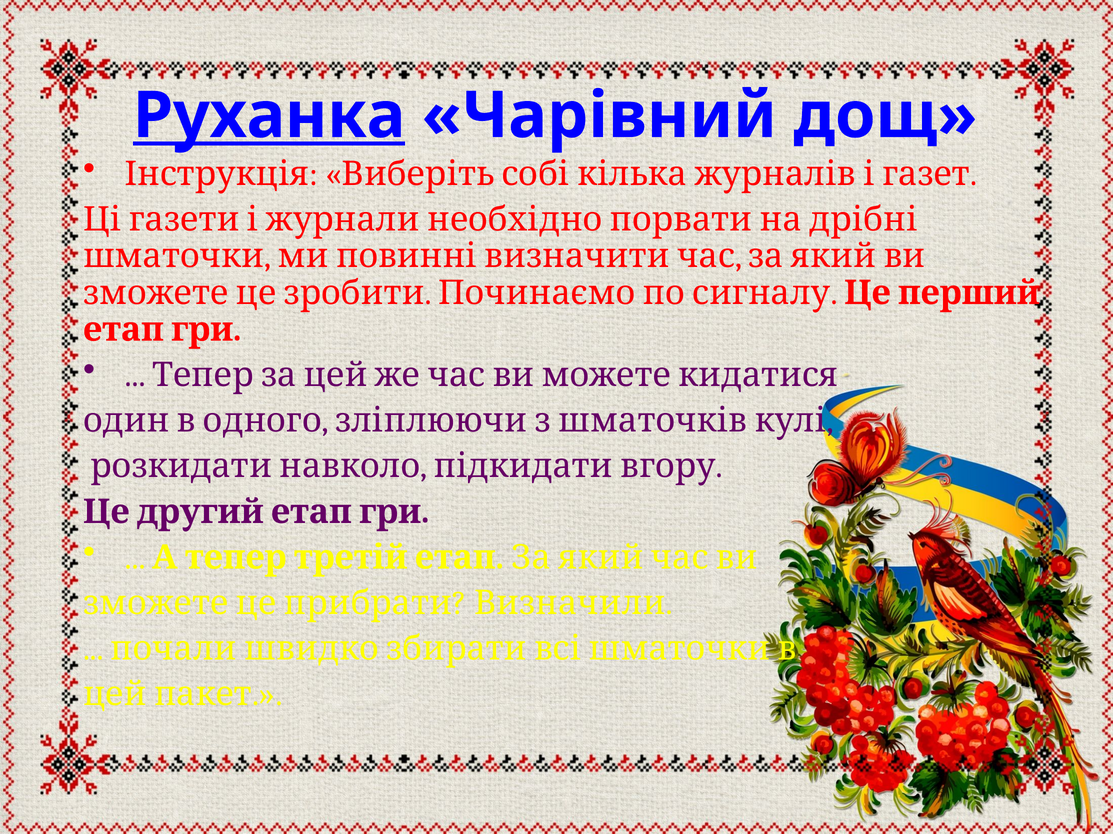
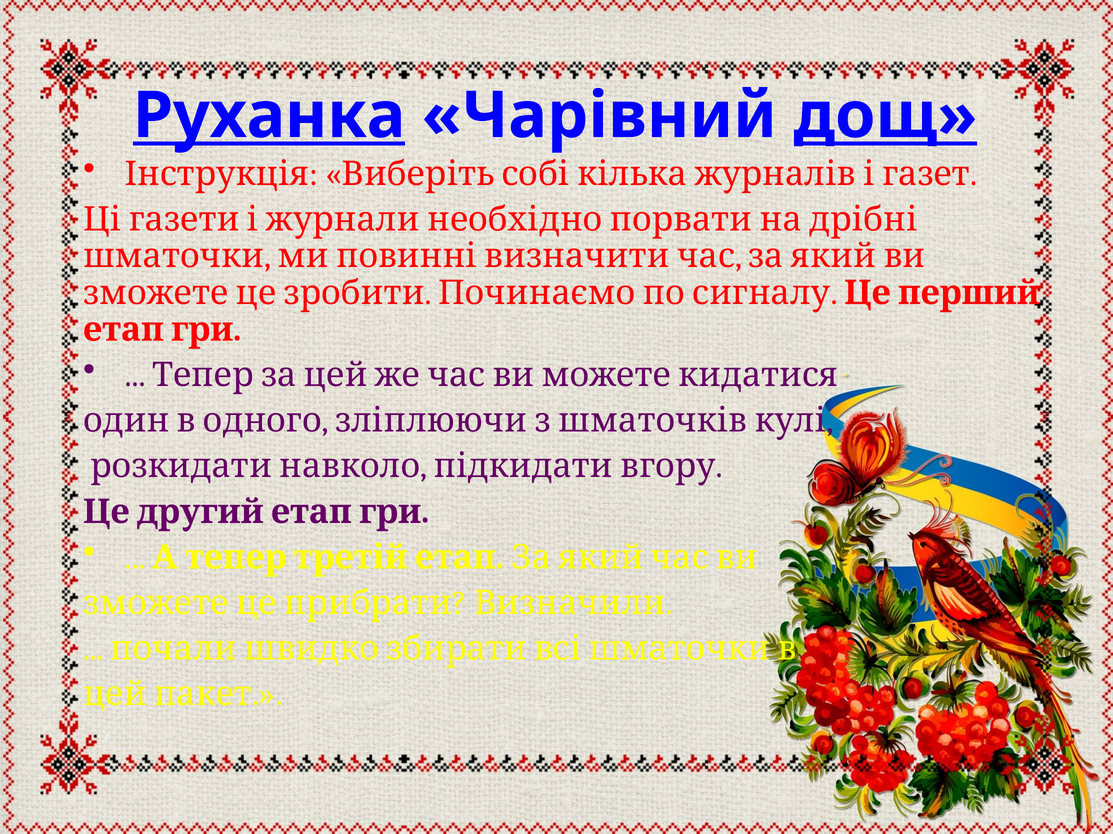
дощ underline: none -> present (885, 116)
